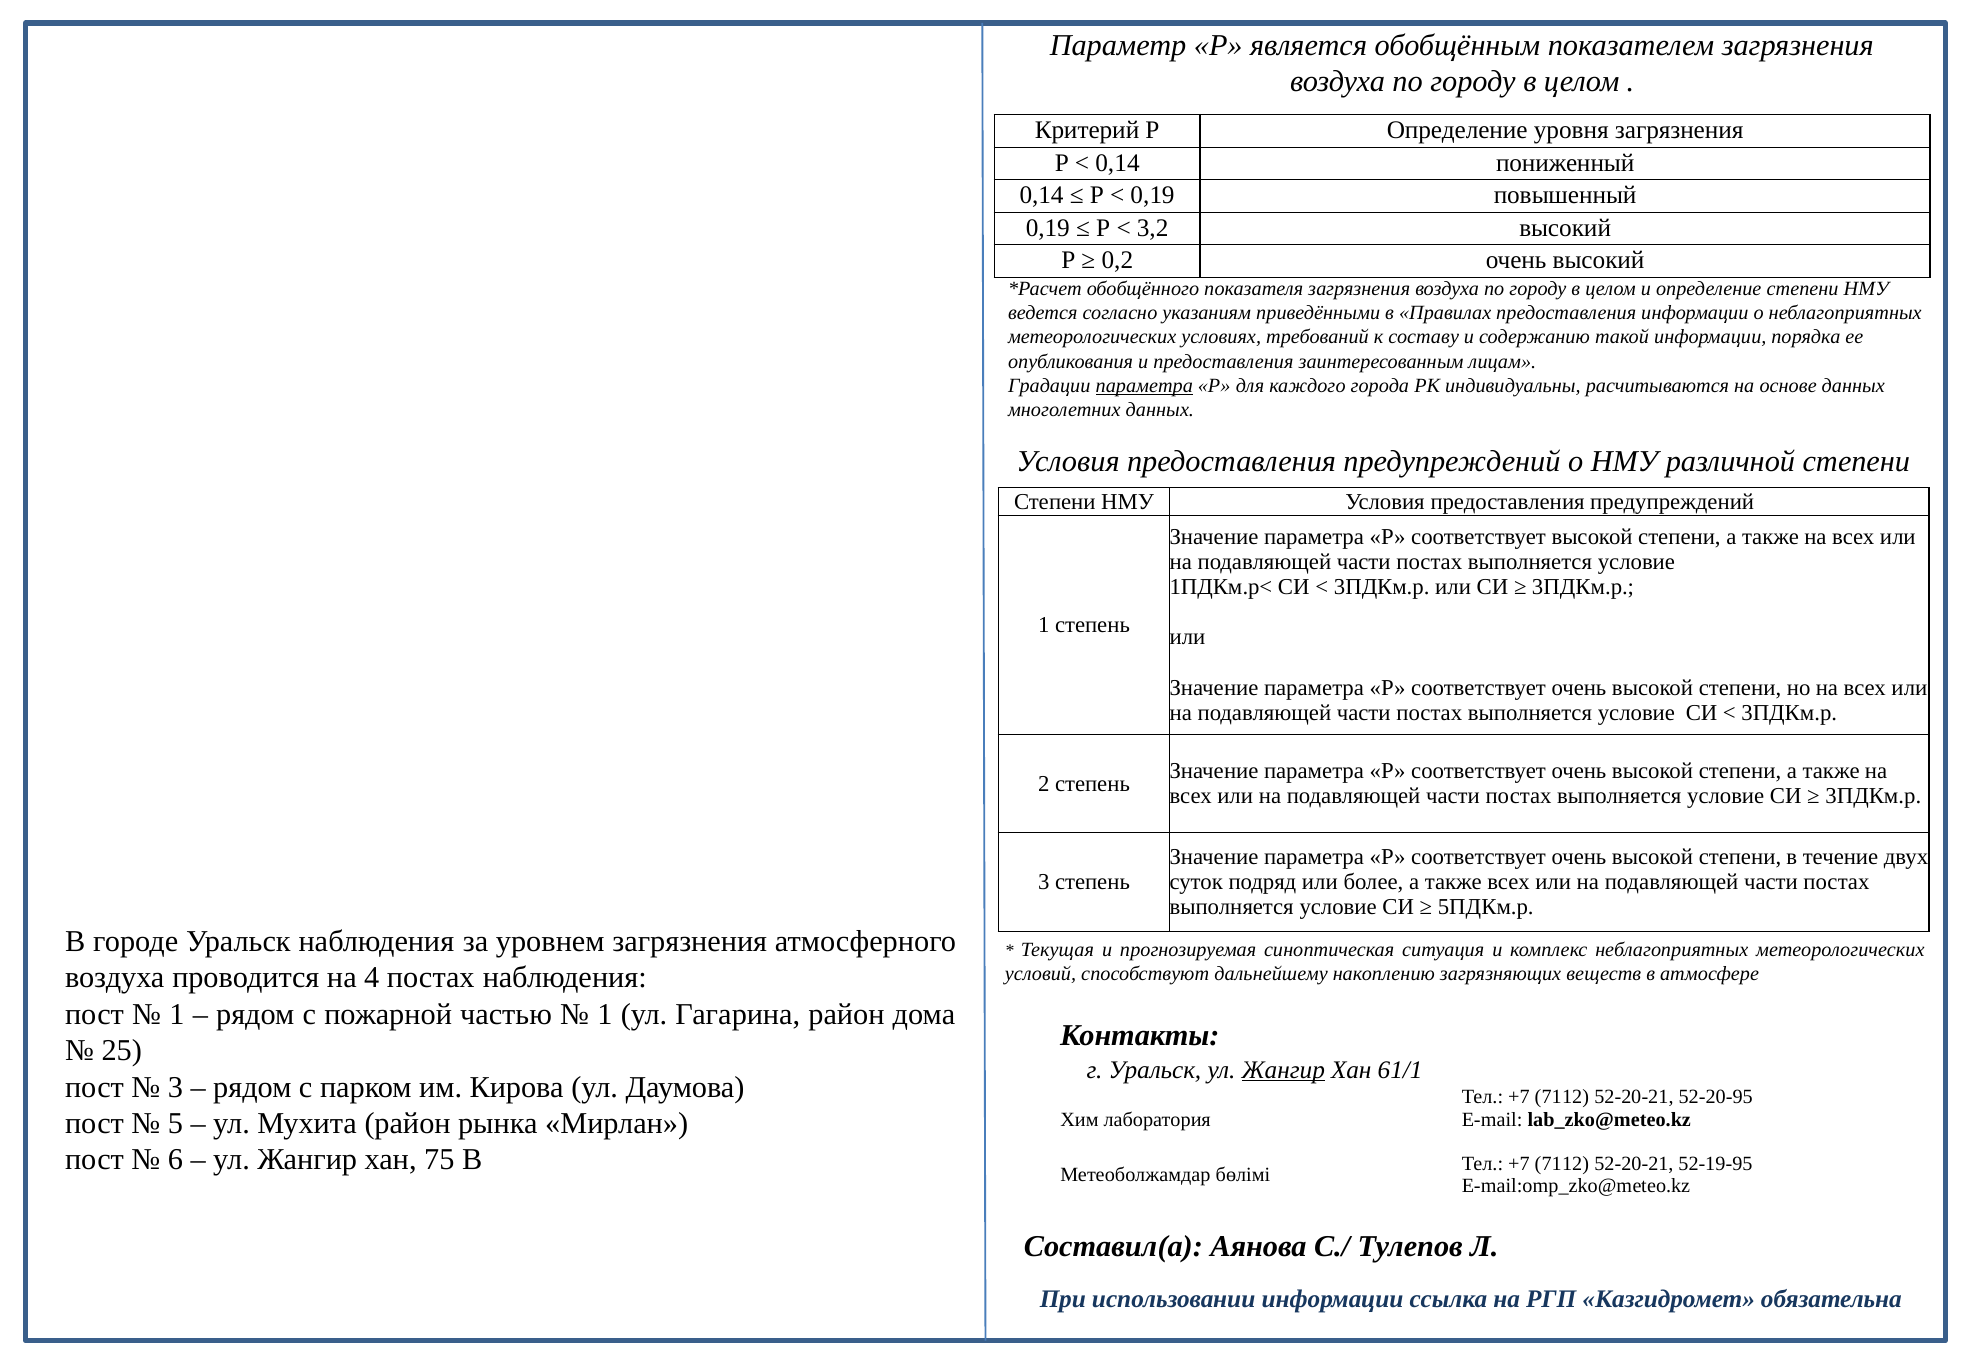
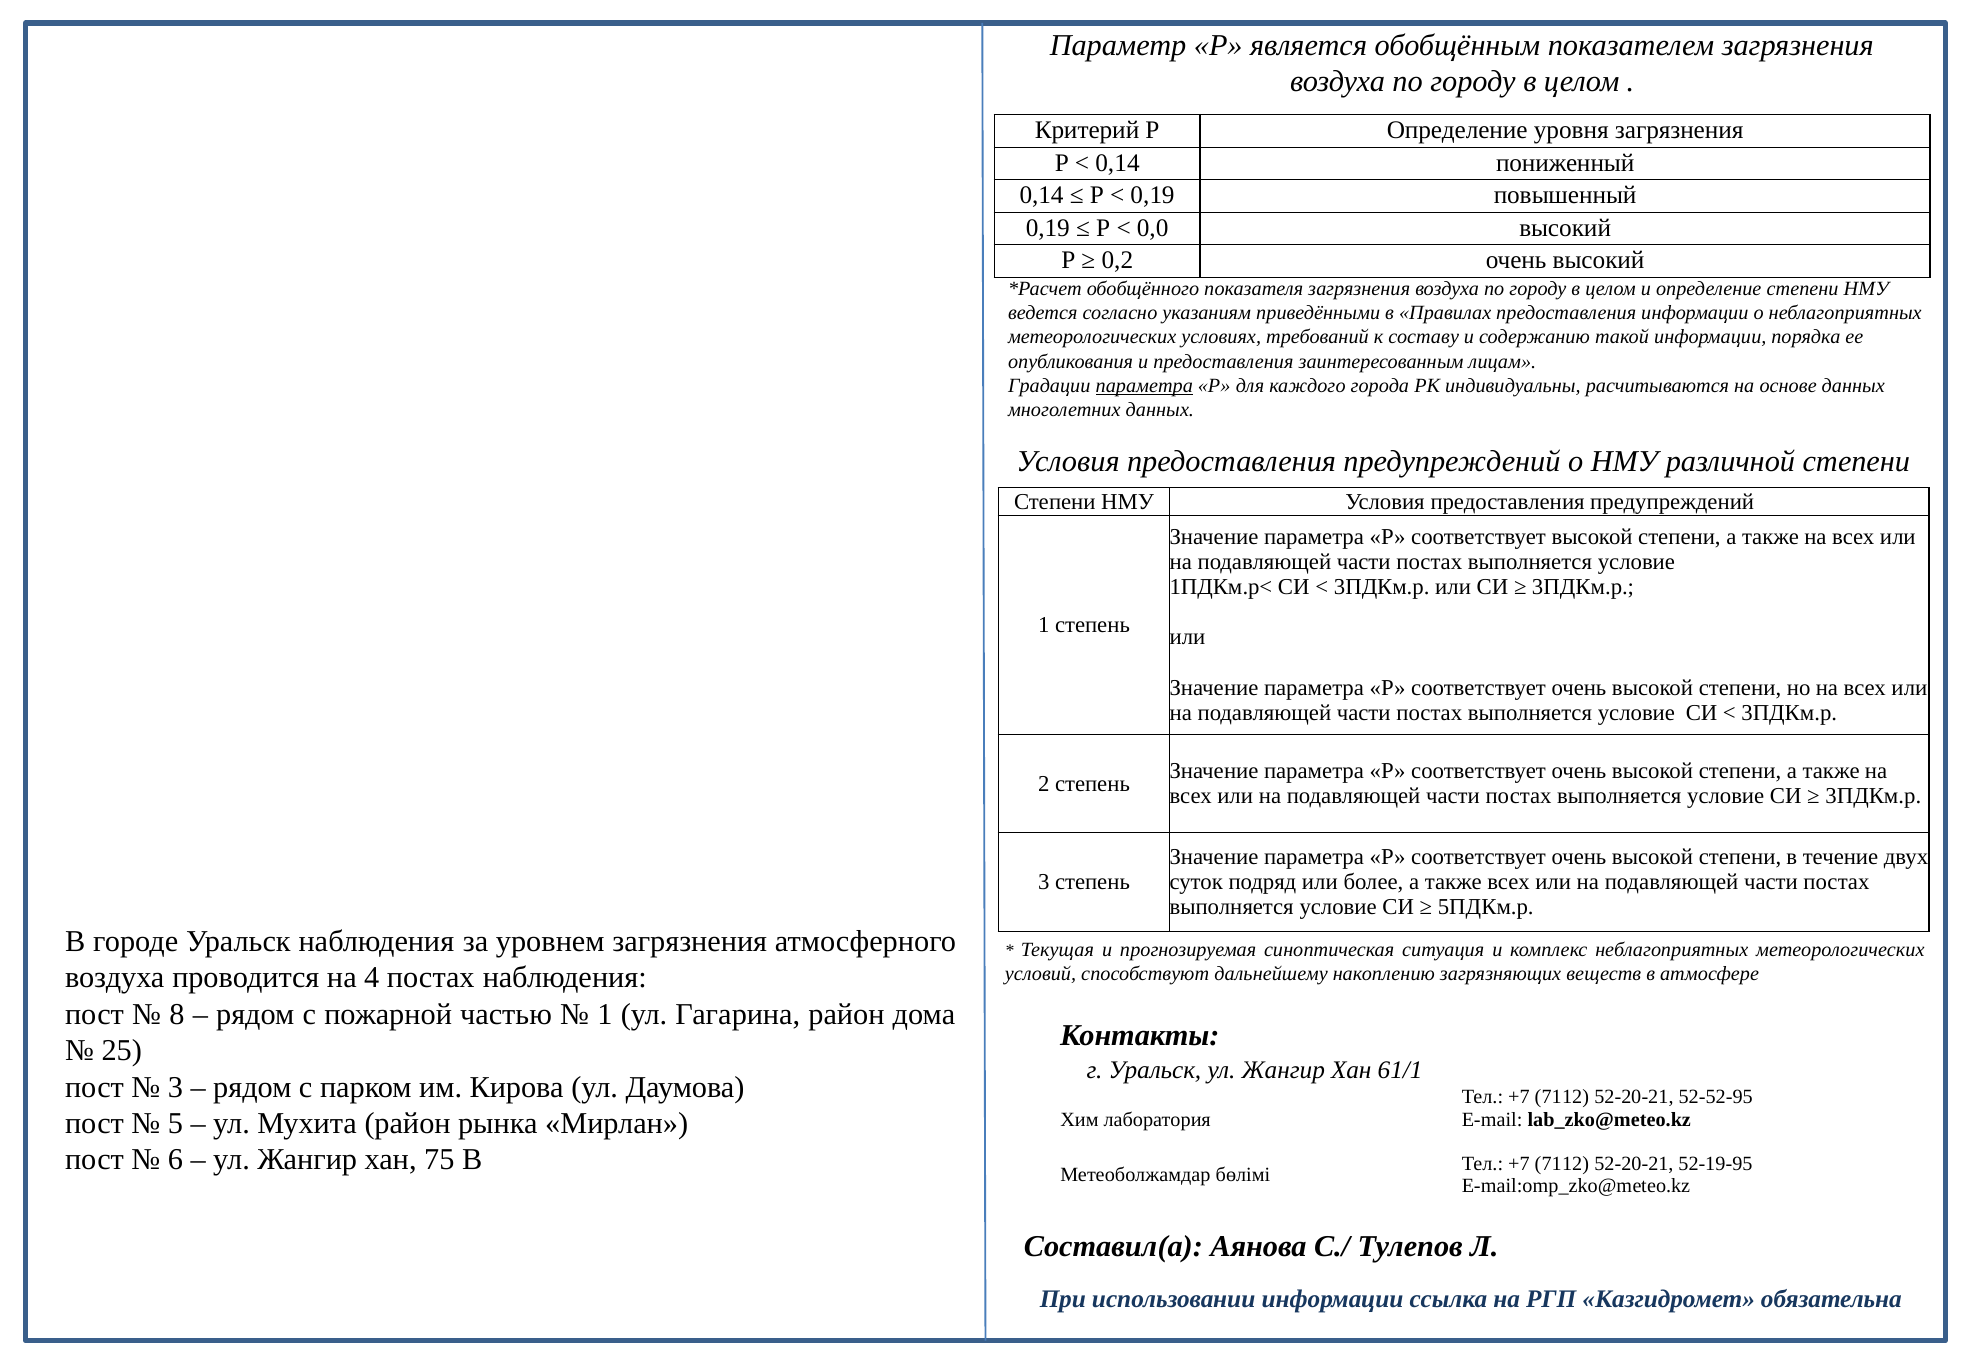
3,2: 3,2 -> 0,0 (1153, 228)
1: 1 -> 8 (177, 1015)
Жангир underline: present -> none (1283, 1070)
52-20-95: 52-20-95 -> 52-52-95 (1716, 1098)
